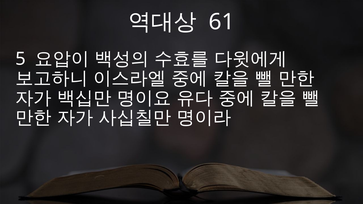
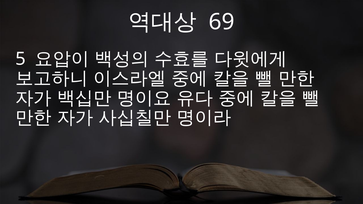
61: 61 -> 69 (222, 22)
